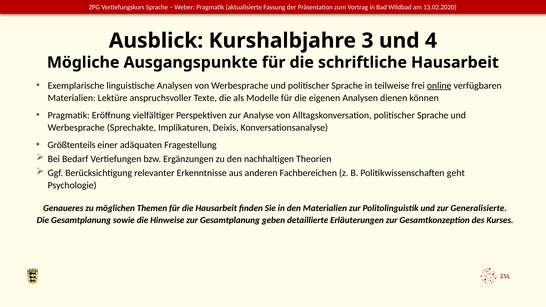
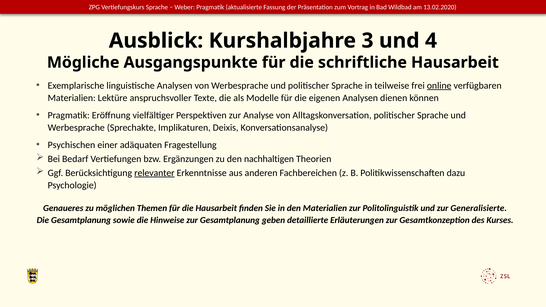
Größtenteils: Größtenteils -> Psychischen (71, 145)
relevanter underline: none -> present (154, 173)
geht: geht -> dazu (456, 173)
